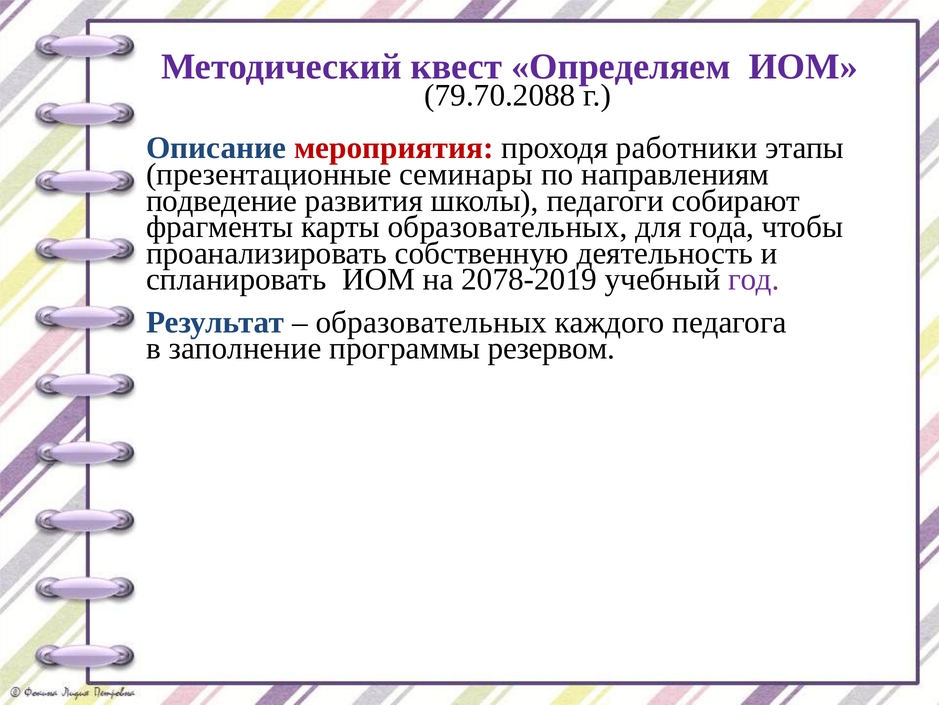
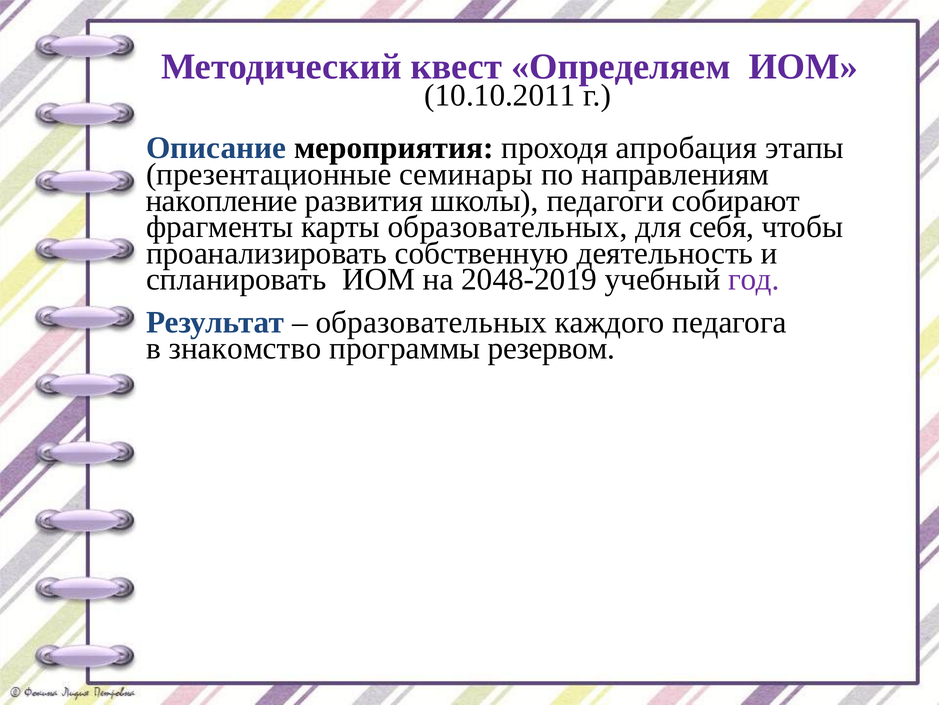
79.70.2088: 79.70.2088 -> 10.10.2011 (500, 95)
мероприятия colour: red -> black (394, 148)
работники: работники -> апробация (687, 148)
подведение: подведение -> накопление (222, 200)
года: года -> себя (722, 227)
2078-2019: 2078-2019 -> 2048-2019 (529, 279)
заполнение: заполнение -> знакомство (245, 348)
